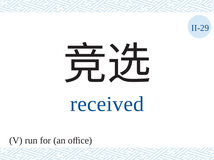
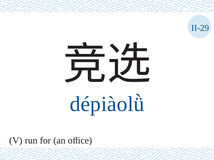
received: received -> dépiàolǜ (107, 104)
